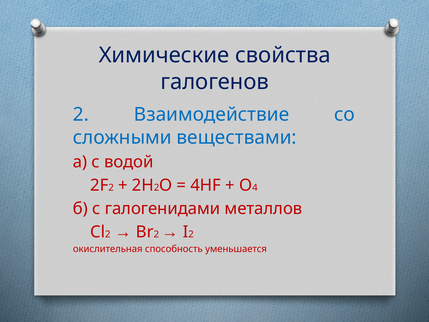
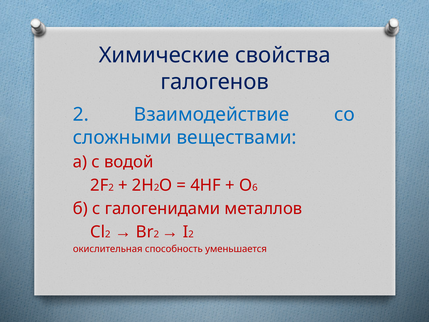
4: 4 -> 6 (255, 188)
